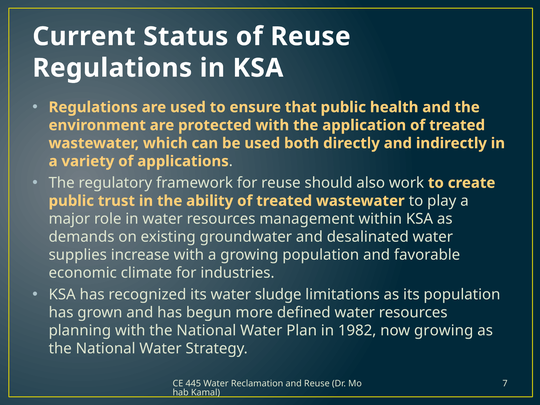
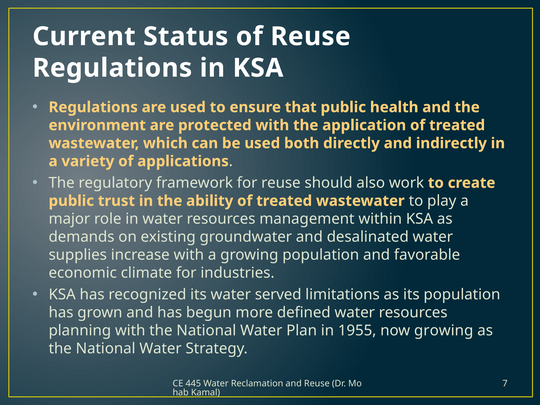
sludge: sludge -> served (278, 295)
1982: 1982 -> 1955 (357, 331)
